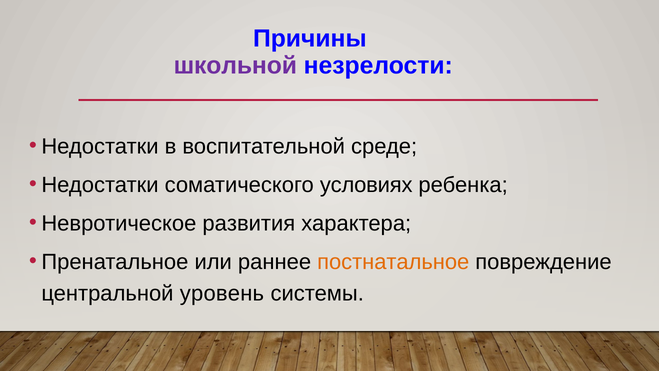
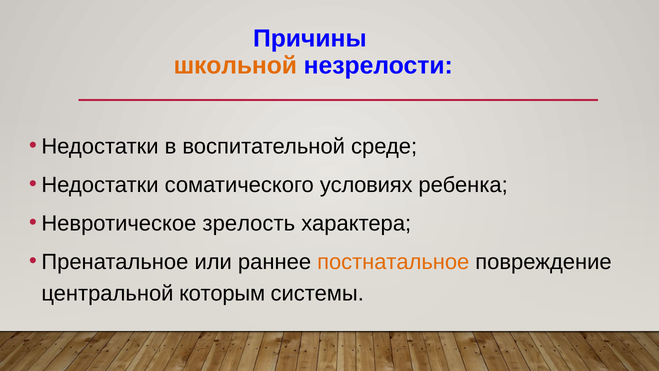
школьной colour: purple -> orange (235, 65)
развития: развития -> зрелость (249, 223)
уровень: уровень -> которым (222, 293)
